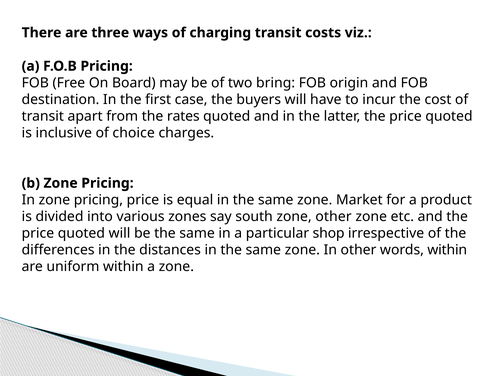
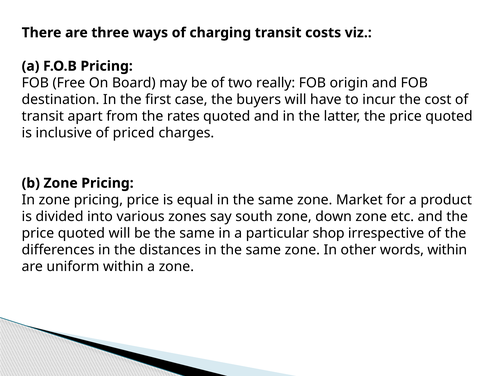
bring: bring -> really (276, 83)
choice: choice -> priced (134, 133)
zone other: other -> down (334, 217)
